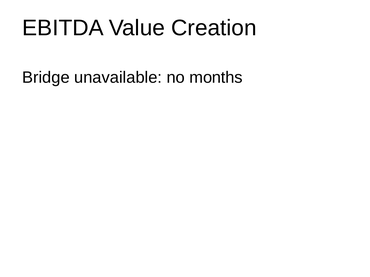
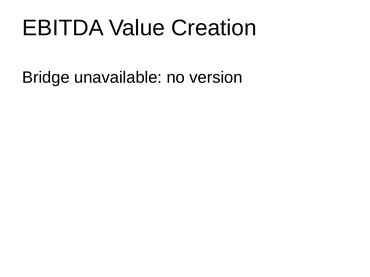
months: months -> version (216, 78)
